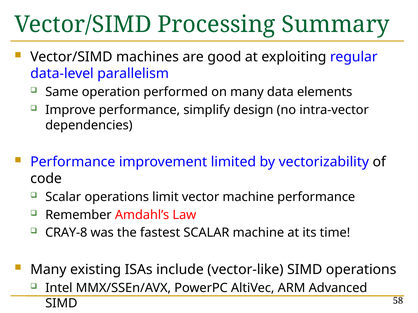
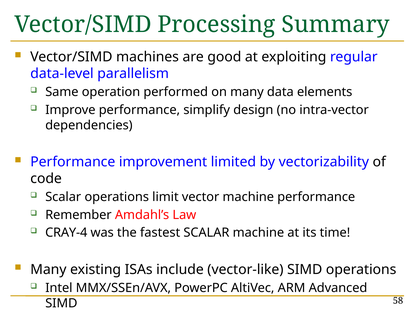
CRAY-8: CRAY-8 -> CRAY-4 (66, 233)
